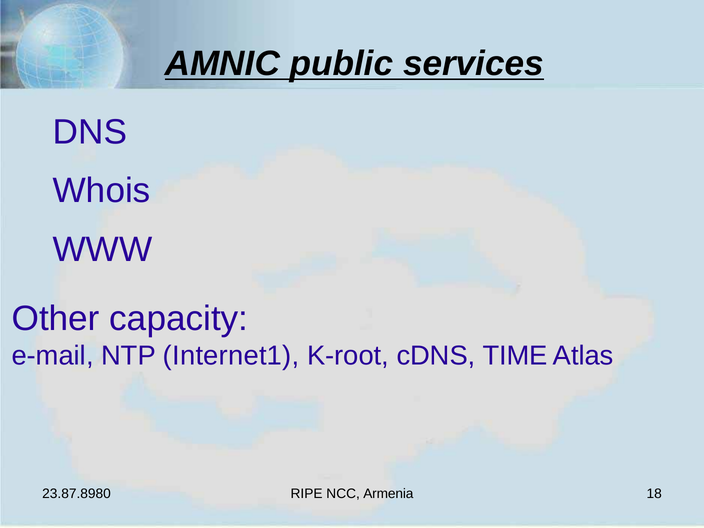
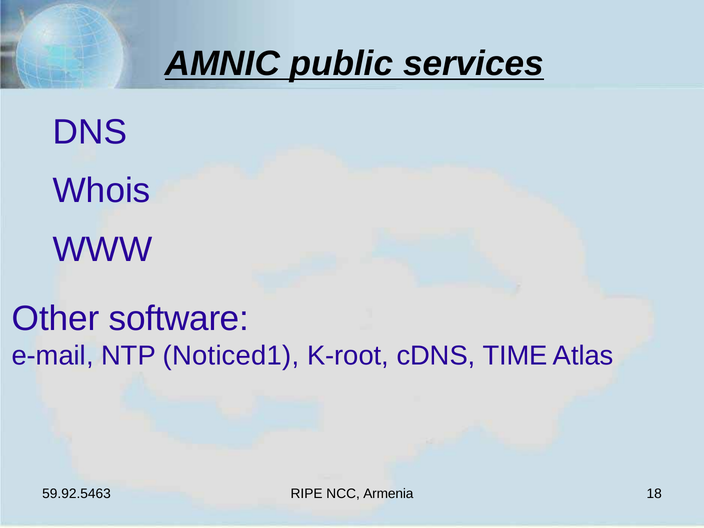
capacity: capacity -> software (179, 319)
Internet1: Internet1 -> Noticed1 (231, 356)
23.87.8980: 23.87.8980 -> 59.92.5463 (77, 494)
